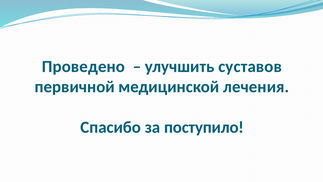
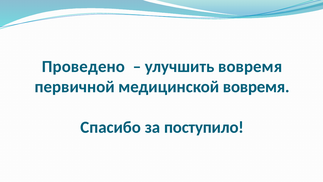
улучшить суставов: суставов -> вовремя (250, 66)
медицинской лечения: лечения -> вовремя (256, 87)
